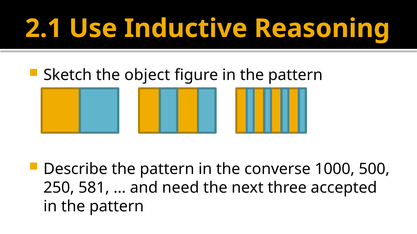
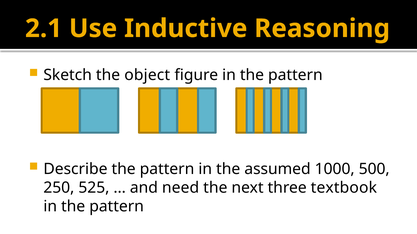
converse: converse -> assumed (278, 169)
581: 581 -> 525 (94, 188)
accepted: accepted -> textbook (344, 188)
